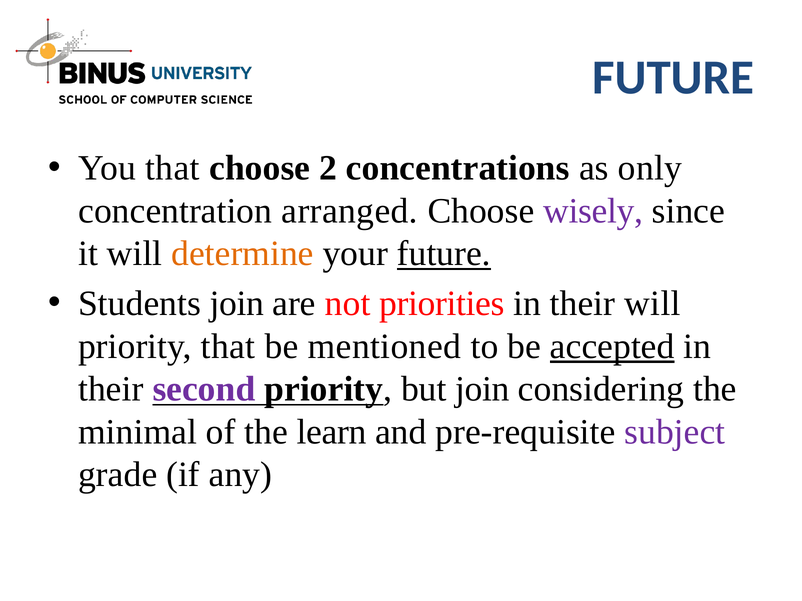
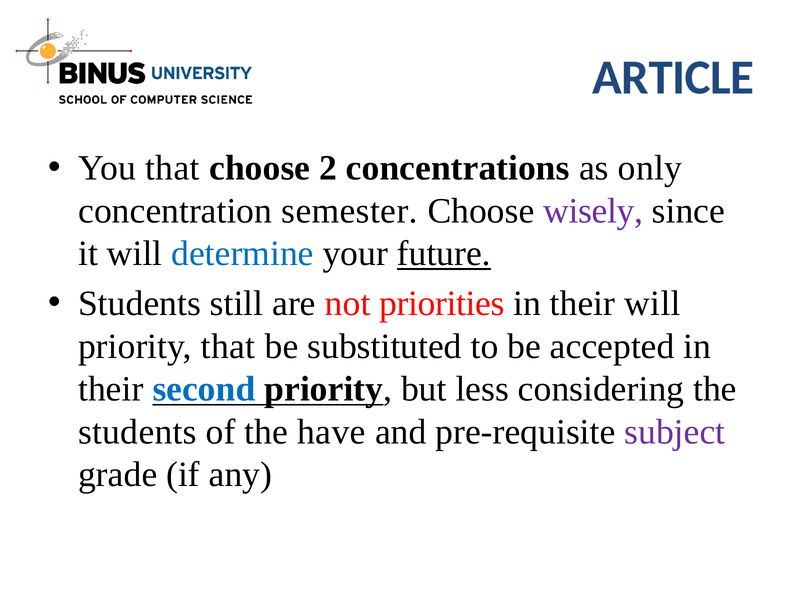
FUTURE: FUTURE -> ARTICLE (673, 78)
arranged: arranged -> semester (350, 211)
determine colour: orange -> blue (242, 254)
Students join: join -> still (237, 304)
mentioned: mentioned -> substituted (385, 347)
accepted underline: present -> none (612, 347)
second colour: purple -> blue (204, 389)
but join: join -> less (482, 389)
minimal: minimal -> students (137, 432)
learn: learn -> have (331, 432)
